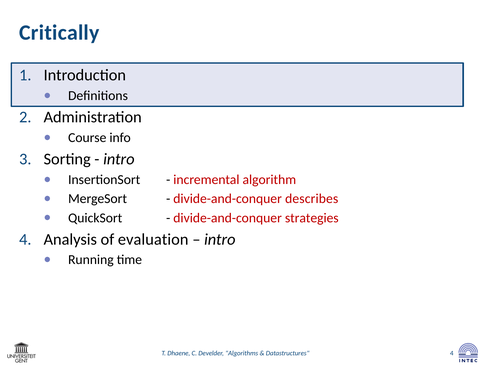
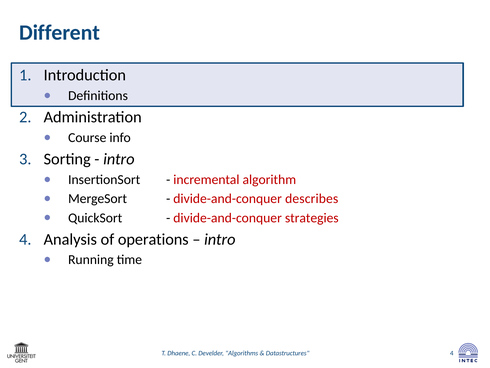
Critically: Critically -> Different (60, 33)
evaluation: evaluation -> operations (153, 239)
